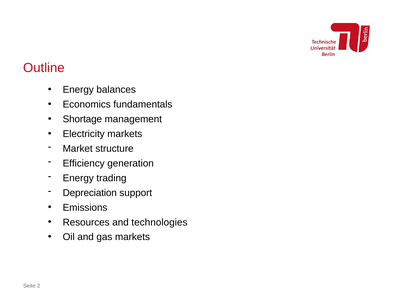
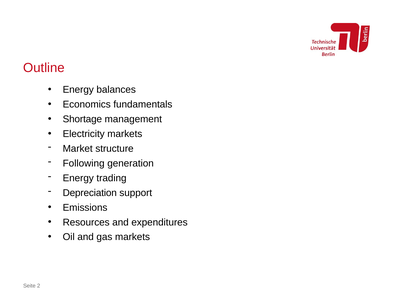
Efficiency: Efficiency -> Following (84, 163)
technologies: technologies -> expenditures (160, 222)
